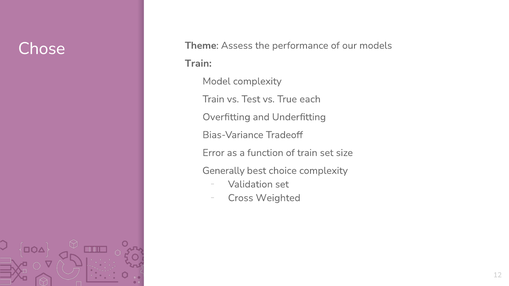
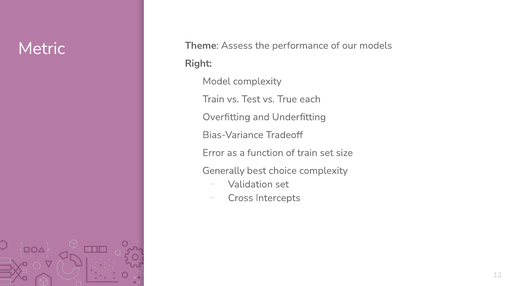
Chose: Chose -> Metric (42, 49)
Train: Train -> Right (198, 63)
Weighted: Weighted -> Intercepts (278, 198)
